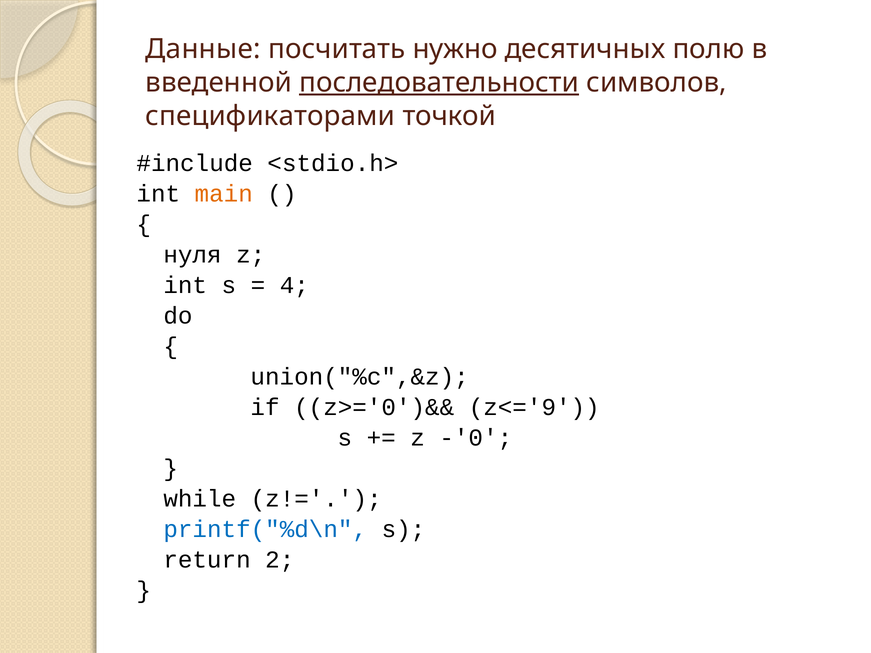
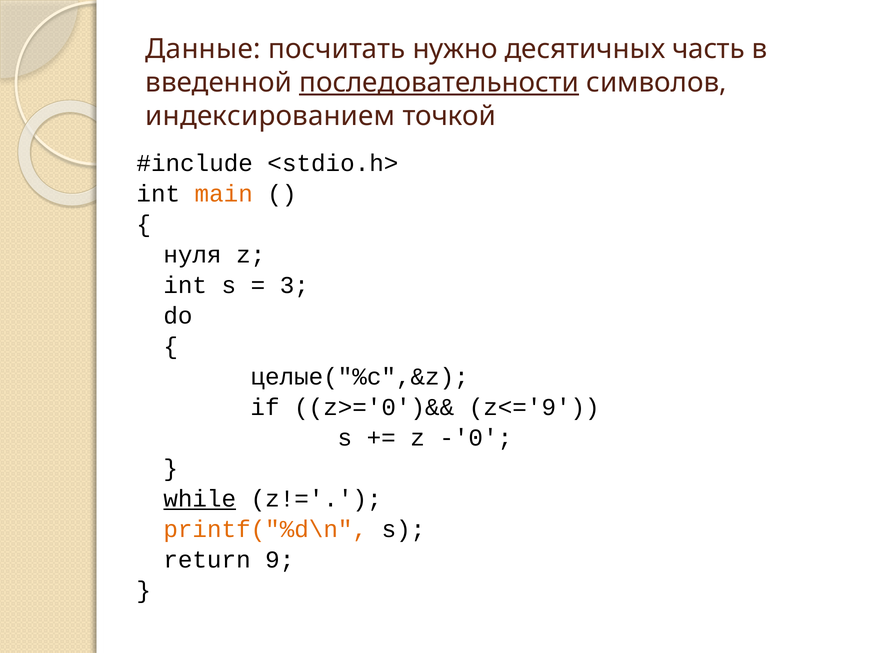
полю: полю -> часть (709, 49)
спецификаторами: спецификаторами -> индексированием (270, 116)
4: 4 -> 3 (294, 285)
union("%c",&z: union("%c",&z -> целые("%c",&z (360, 377)
while underline: none -> present (200, 499)
printf("%d\n colour: blue -> orange (265, 530)
2: 2 -> 9 (280, 560)
